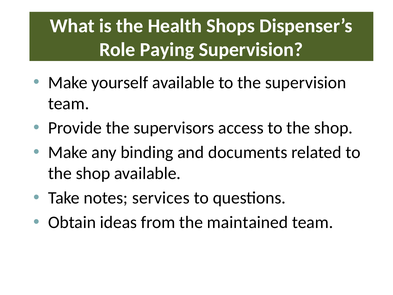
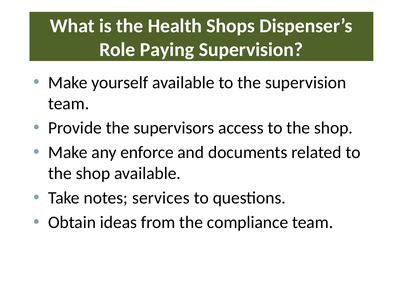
binding: binding -> enforce (147, 152)
maintained: maintained -> compliance (248, 222)
